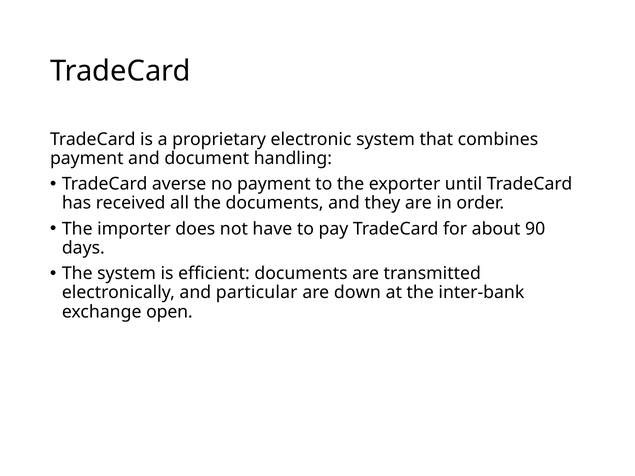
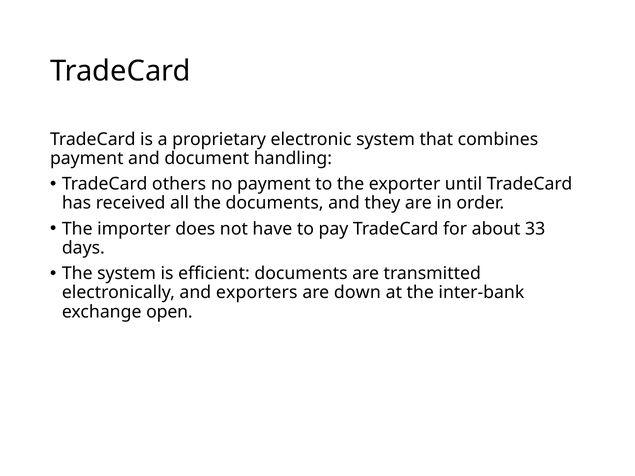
averse: averse -> others (179, 184)
90: 90 -> 33 (535, 229)
particular: particular -> exporters (257, 293)
